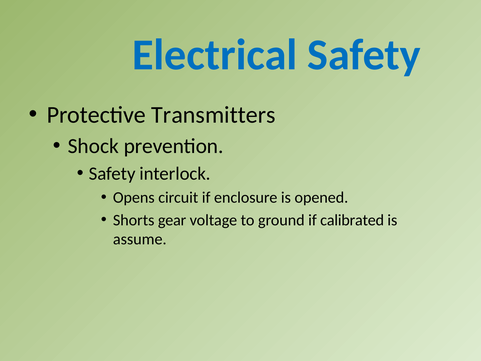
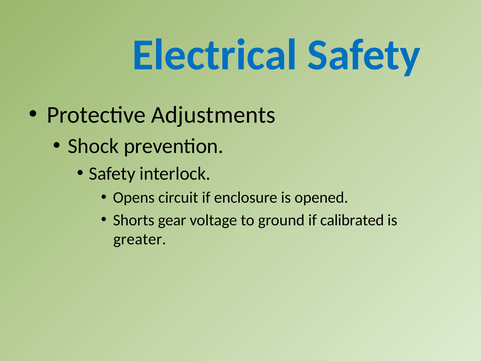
Transmitters: Transmitters -> Adjustments (213, 115)
assume: assume -> greater (140, 239)
